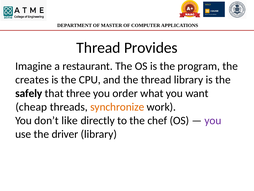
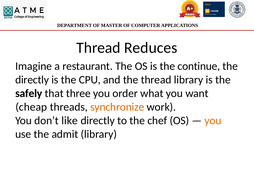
Provides: Provides -> Reduces (151, 48)
program: program -> continue (199, 66)
creates: creates -> directly (32, 80)
you colour: purple -> orange (213, 120)
driver: driver -> admit (65, 134)
